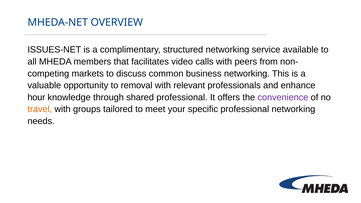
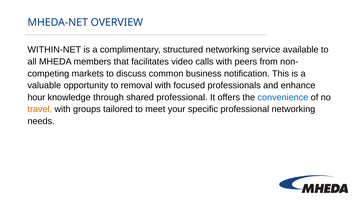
ISSUES-NET: ISSUES-NET -> WITHIN-NET (54, 50)
business networking: networking -> notification (247, 74)
relevant: relevant -> focused (189, 85)
convenience colour: purple -> blue (283, 97)
